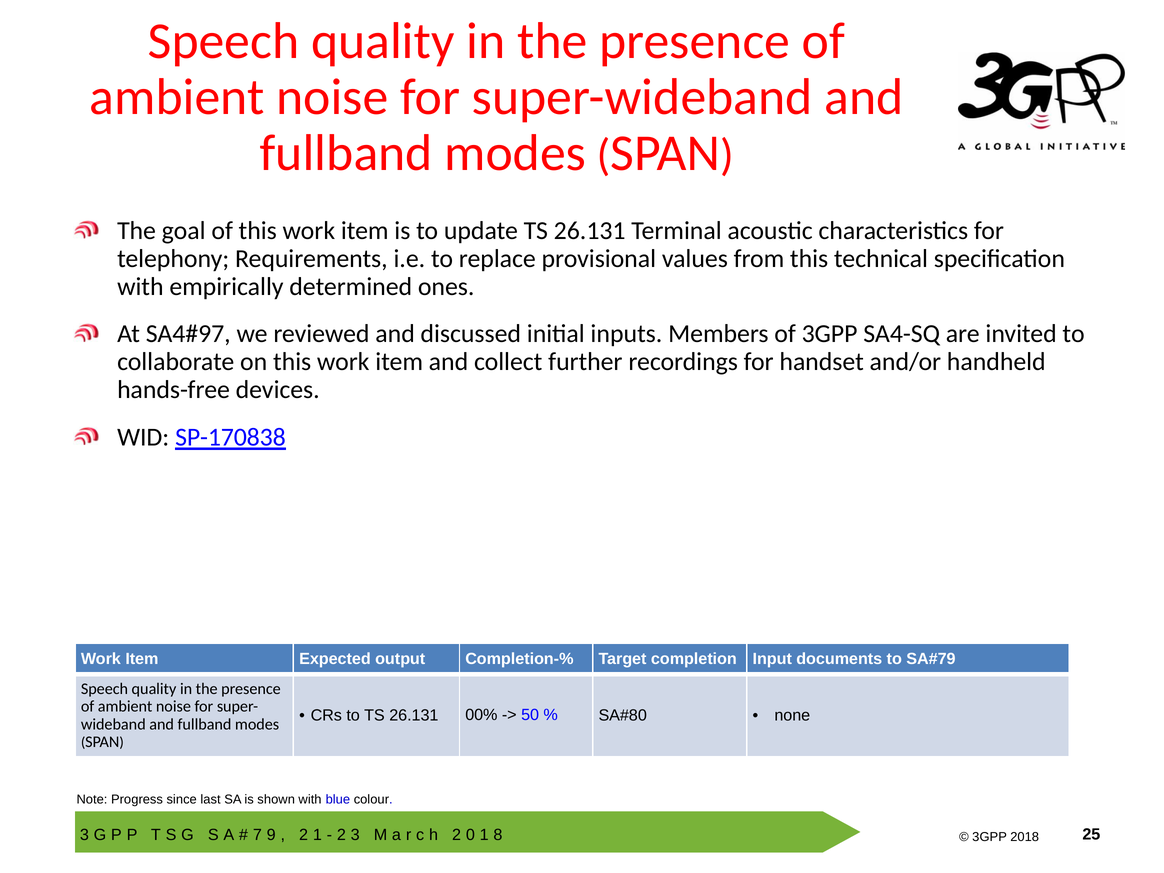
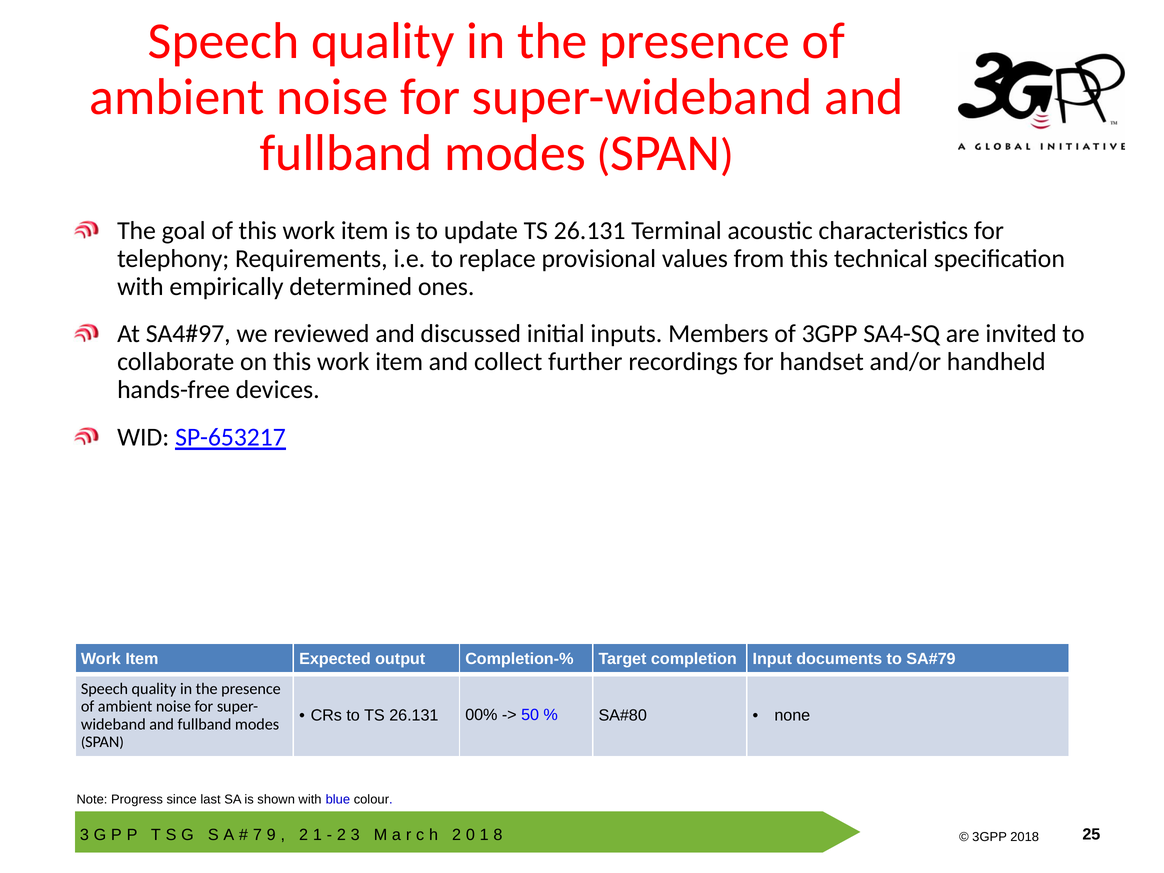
SP-170838: SP-170838 -> SP-653217 (230, 437)
